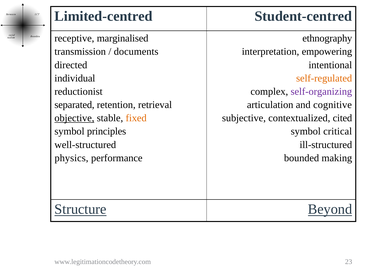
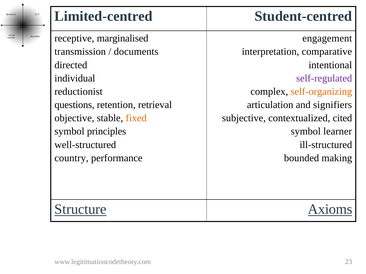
ethnography: ethnography -> engagement (327, 38)
empowering: empowering -> comparative (327, 52)
self-regulated colour: orange -> purple (324, 78)
self-organizing colour: purple -> orange (321, 92)
separated: separated -> questions (74, 105)
cognitive: cognitive -> signifiers (333, 105)
objective underline: present -> none (74, 118)
critical: critical -> learner (338, 132)
physics: physics -> country (72, 158)
Beyond: Beyond -> Axioms (330, 210)
